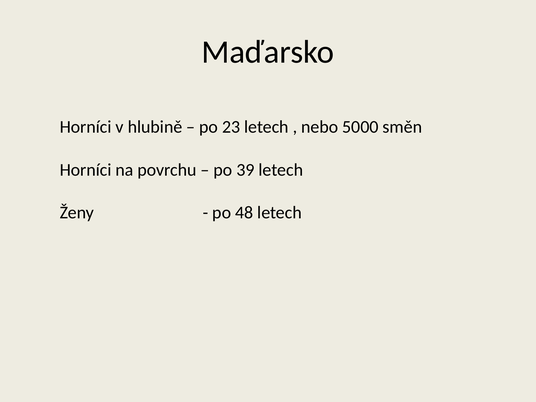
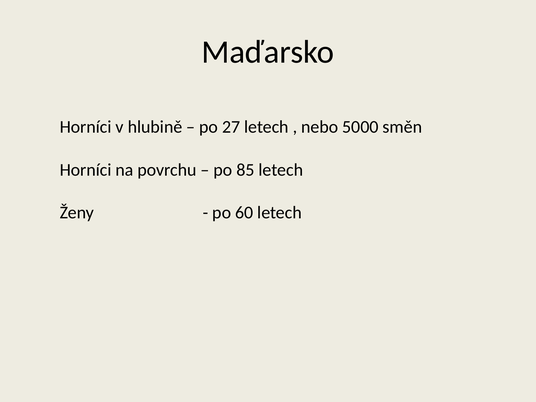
23: 23 -> 27 (231, 127)
39: 39 -> 85 (245, 170)
48: 48 -> 60 (244, 213)
